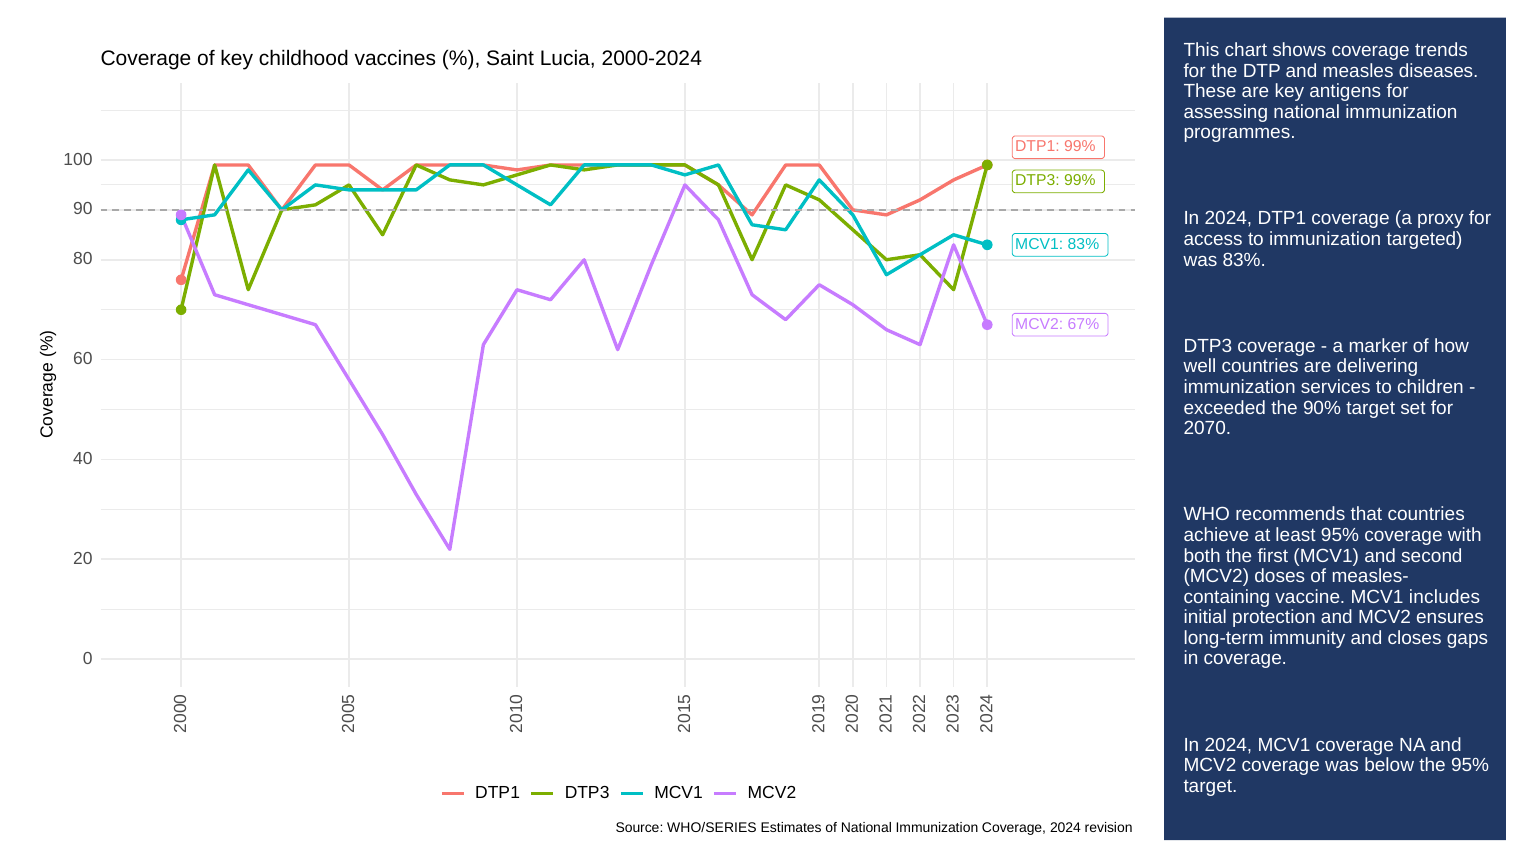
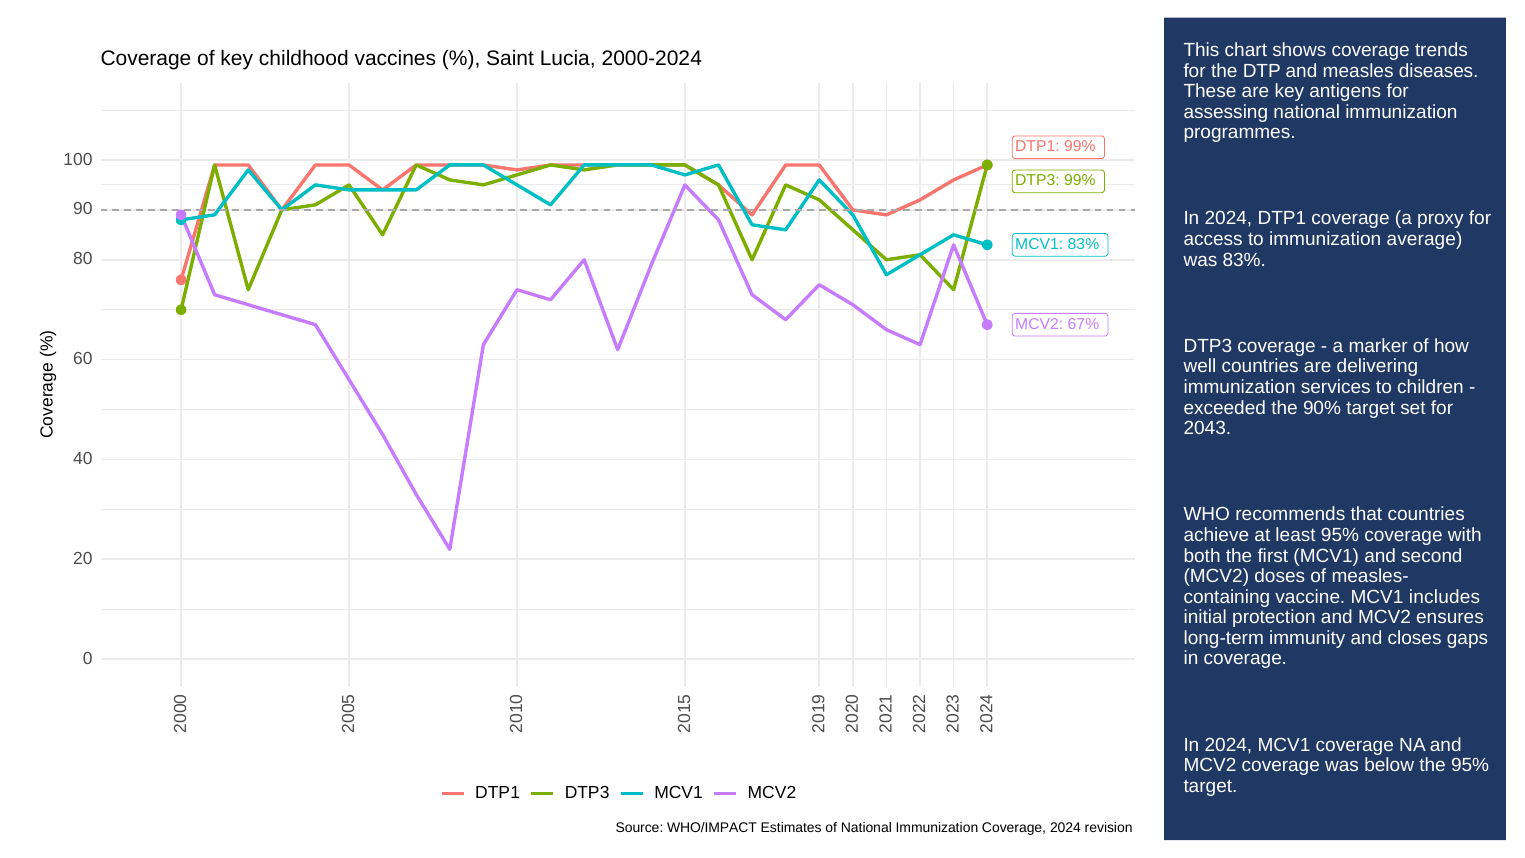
targeted: targeted -> average (1424, 239)
2070: 2070 -> 2043 (1207, 428)
WHO/SERIES: WHO/SERIES -> WHO/IMPACT (712, 828)
